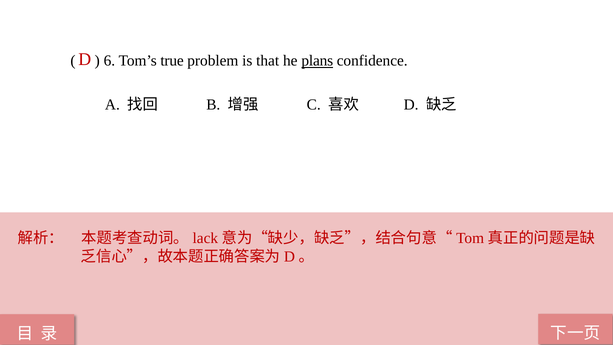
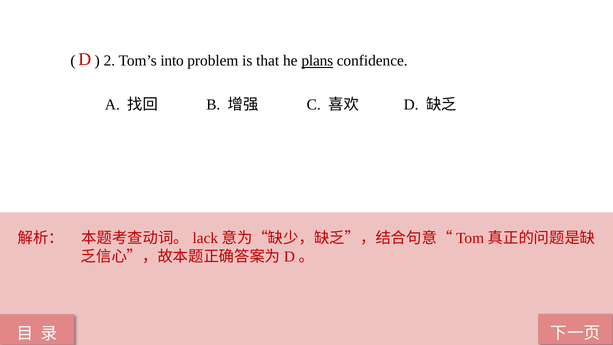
6: 6 -> 2 (109, 61)
true: true -> into (172, 61)
